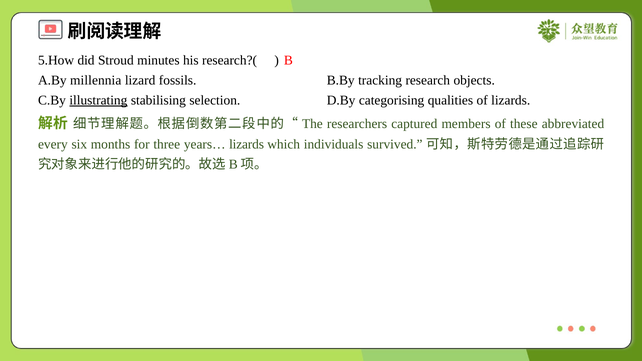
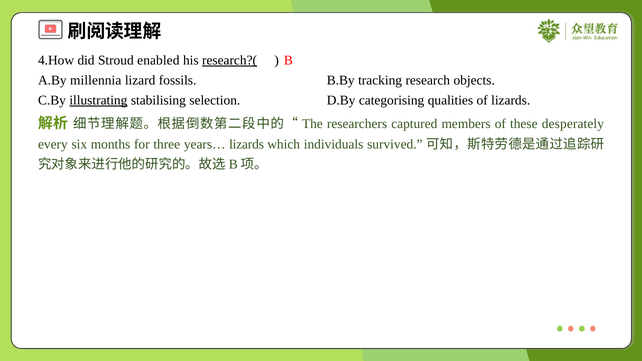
5.How: 5.How -> 4.How (56, 60)
minutes: minutes -> enabled (158, 60)
research?( underline: none -> present (230, 60)
abbreviated: abbreviated -> desperately (573, 124)
